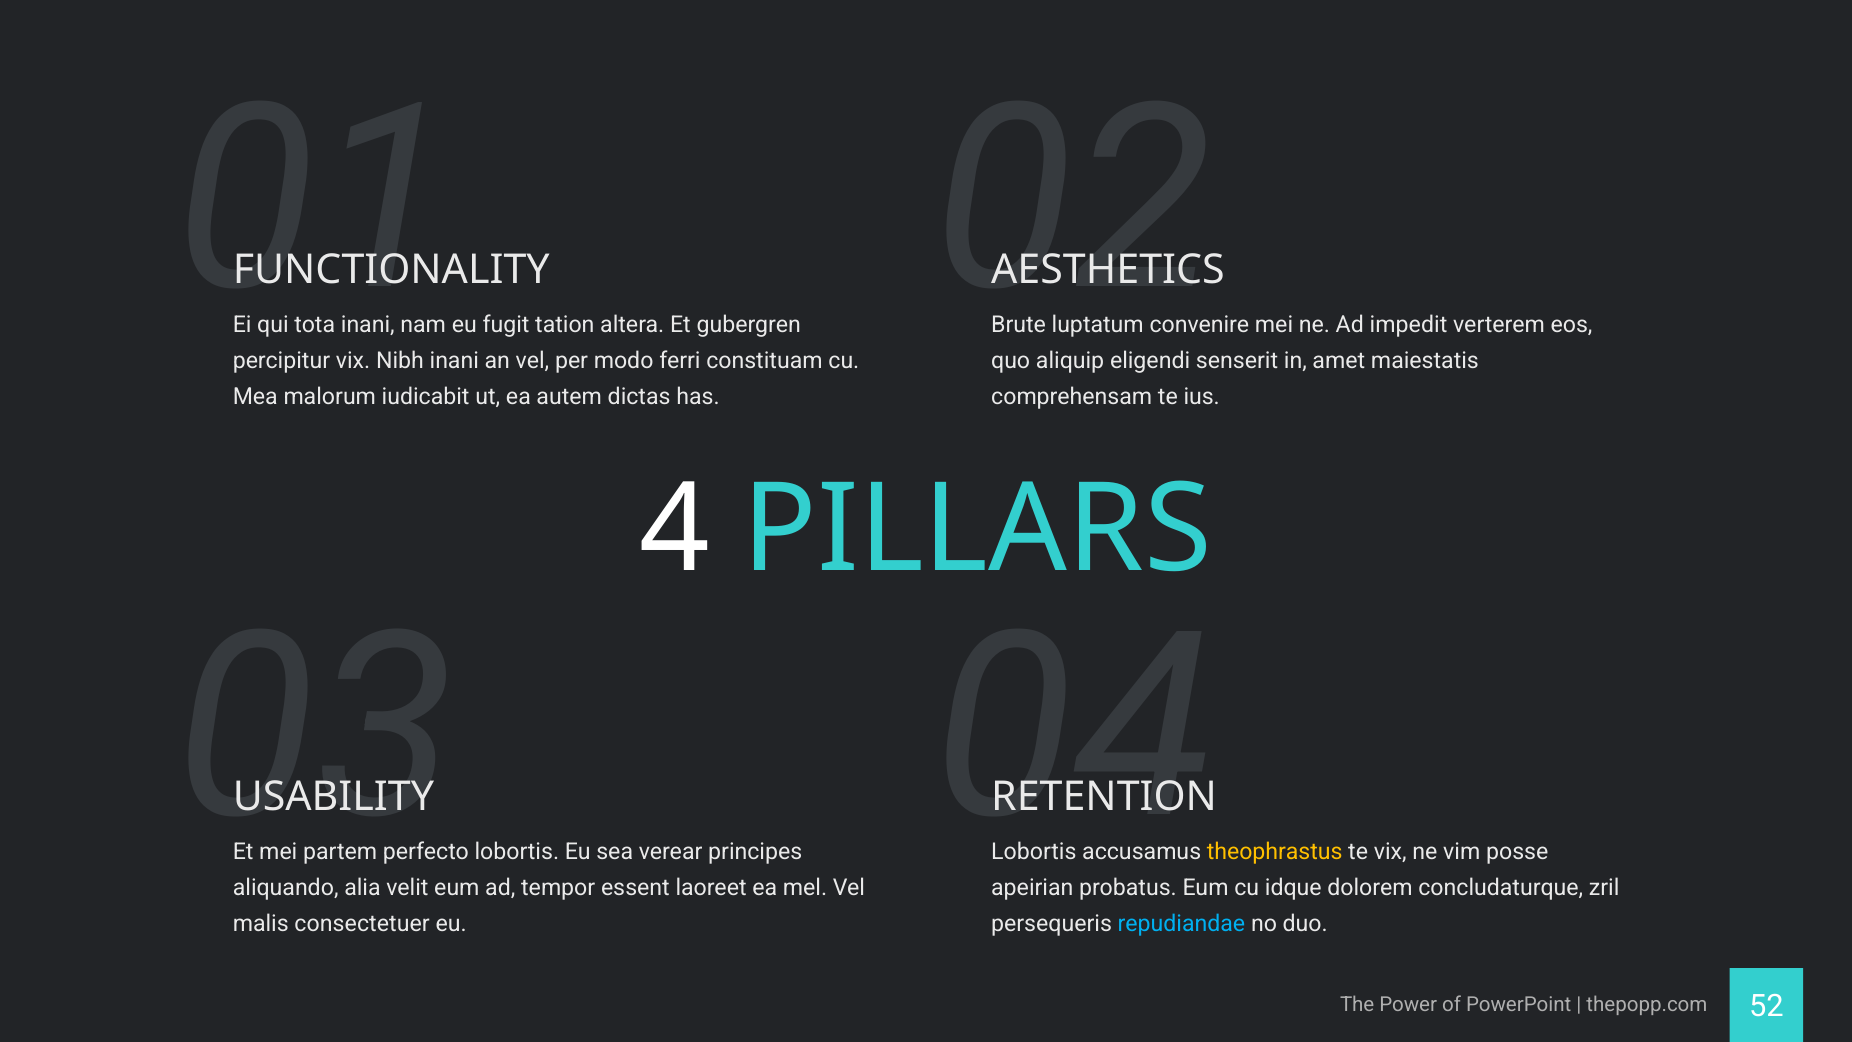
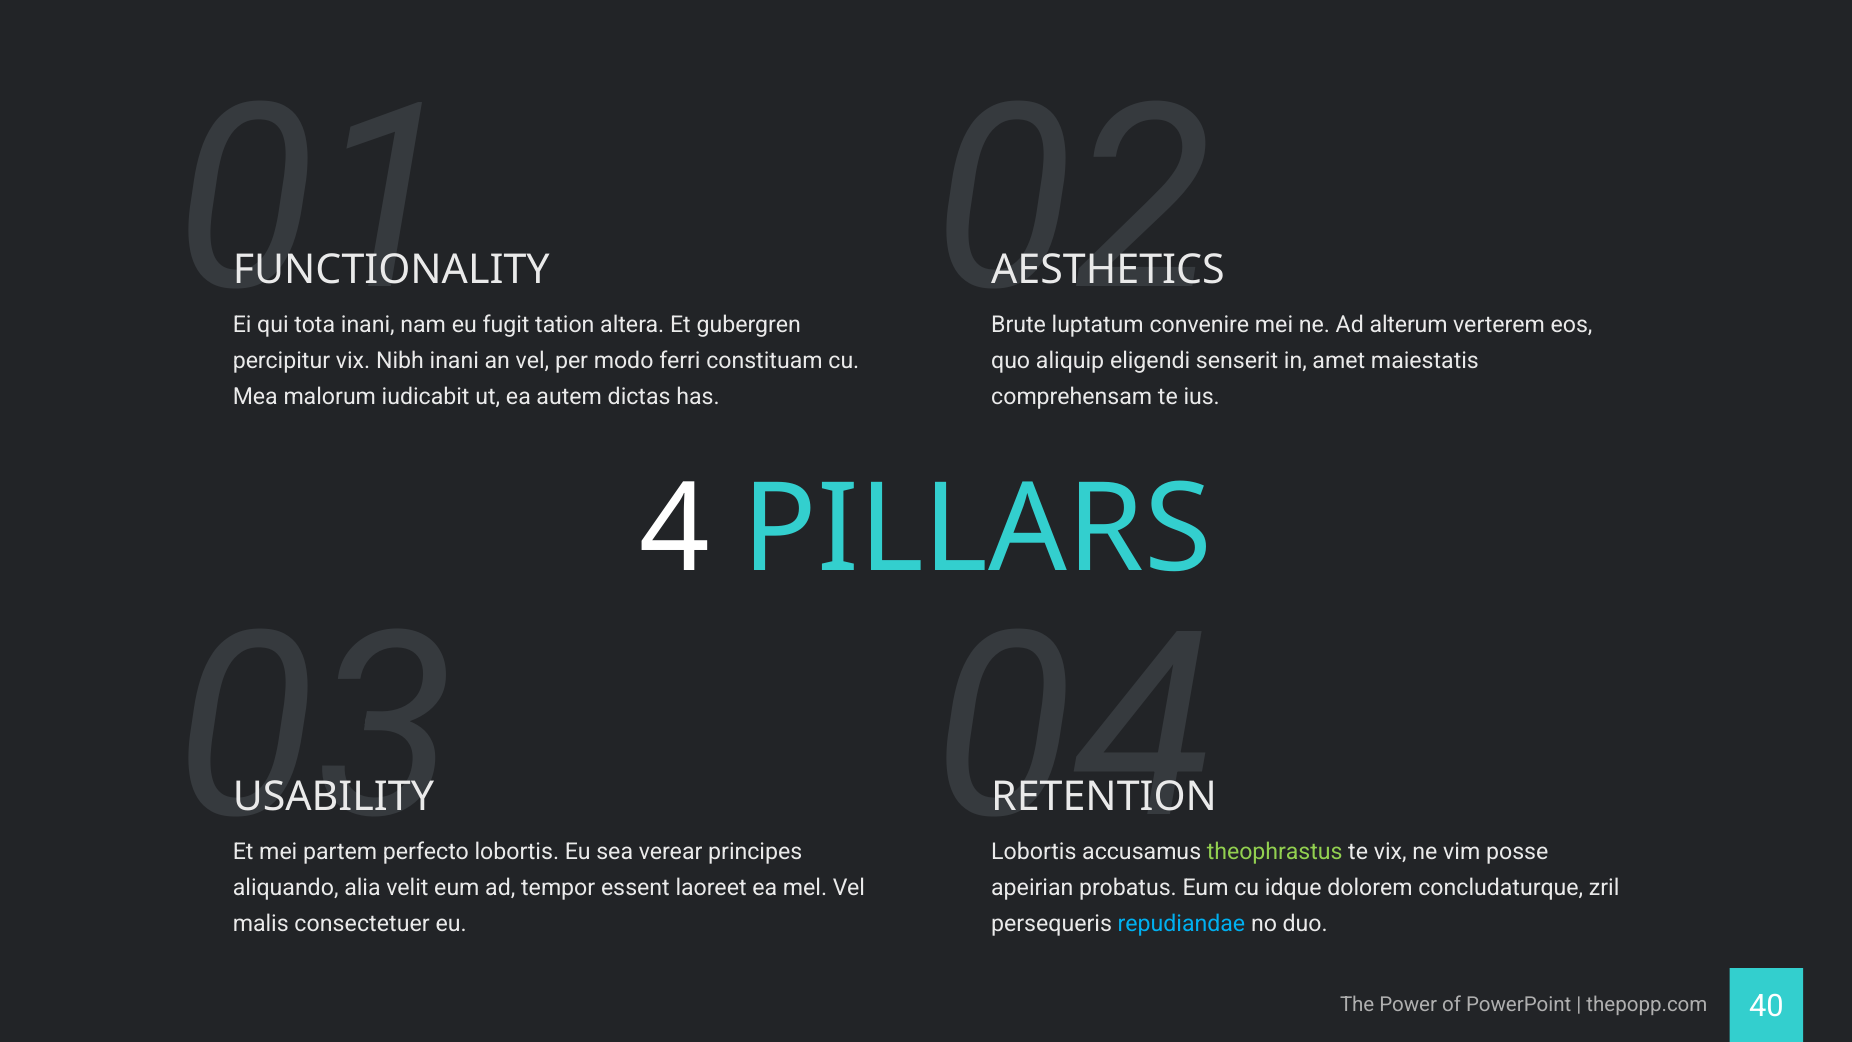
impedit: impedit -> alterum (1409, 324)
theophrastus colour: yellow -> light green (1275, 852)
52: 52 -> 40 (1766, 1005)
